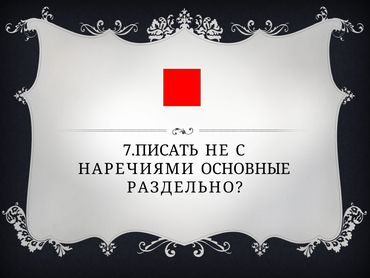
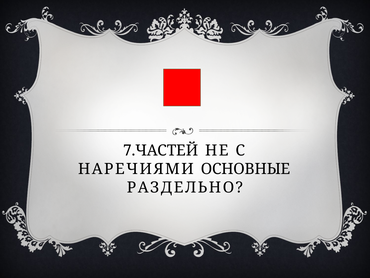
7.ПИСАТЬ: 7.ПИСАТЬ -> 7.ЧАСТЕЙ (161, 150)
